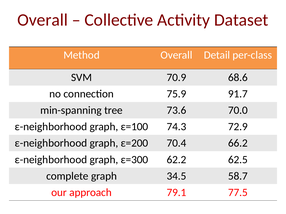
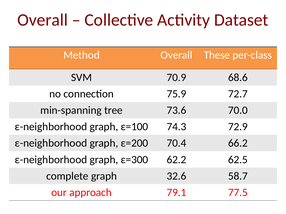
Detail: Detail -> These (217, 55)
91.7: 91.7 -> 72.7 (238, 94)
34.5: 34.5 -> 32.6 (177, 176)
